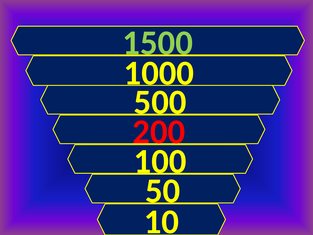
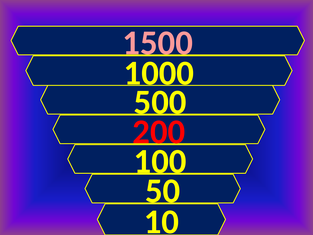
1500 colour: light green -> pink (158, 43)
